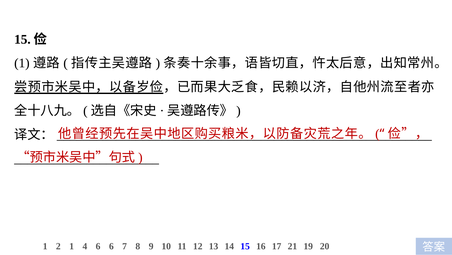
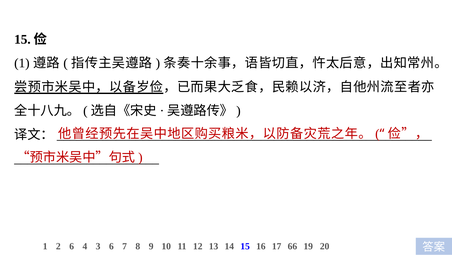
2 1: 1 -> 6 (72, 246)
4 6: 6 -> 3 (98, 246)
21: 21 -> 66 (292, 246)
